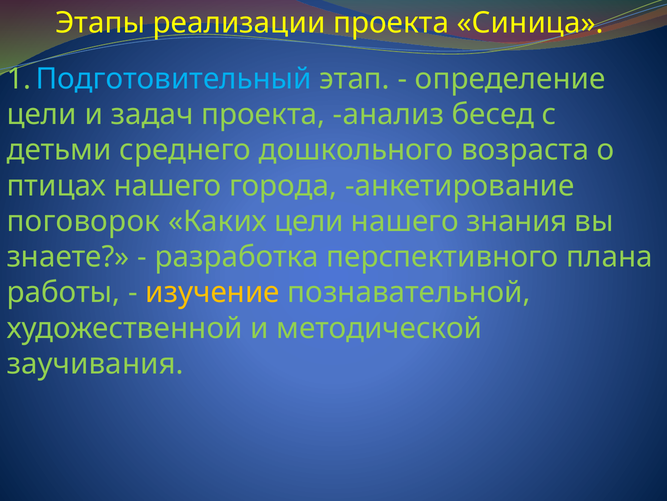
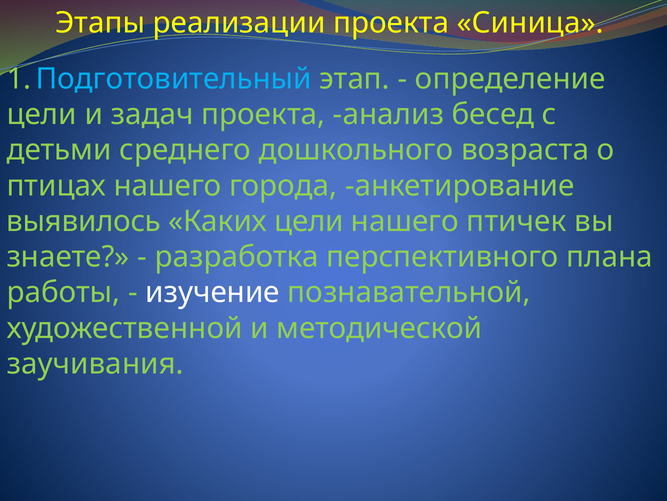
поговорок: поговорок -> выявилось (84, 221)
знания: знания -> птичек (517, 221)
изучение colour: yellow -> white (213, 292)
